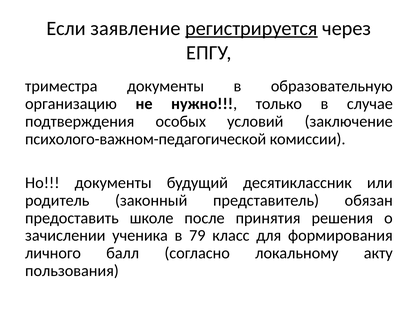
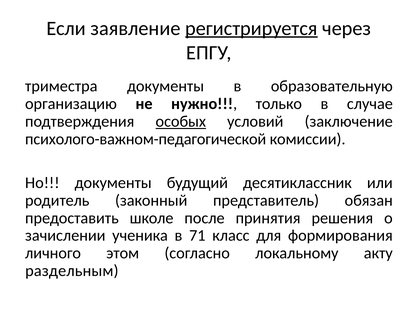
особых underline: none -> present (181, 121)
79: 79 -> 71 (197, 235)
балл: балл -> этом (123, 253)
пользования: пользования -> раздельным (72, 270)
